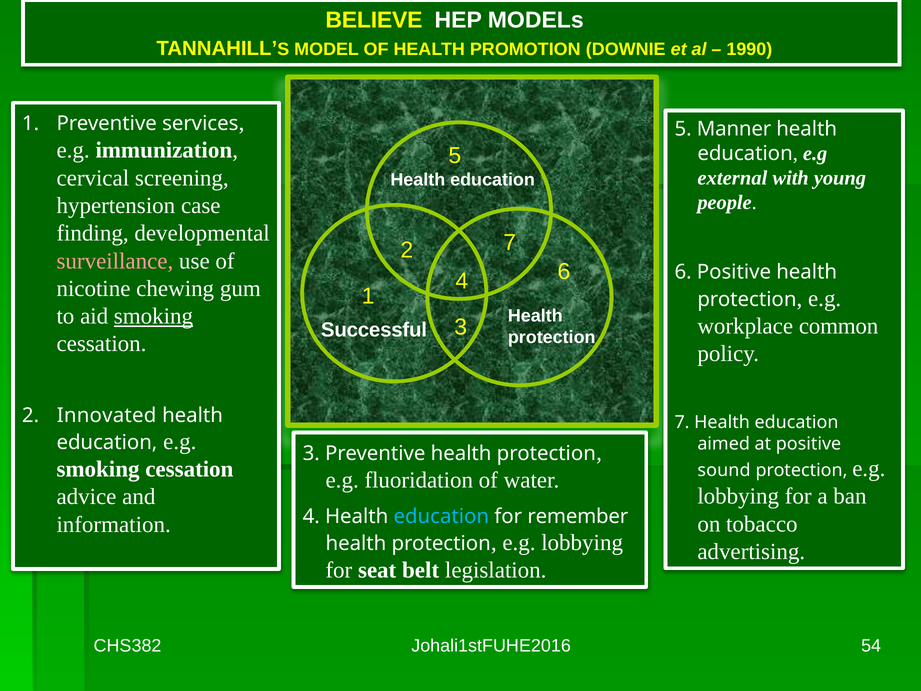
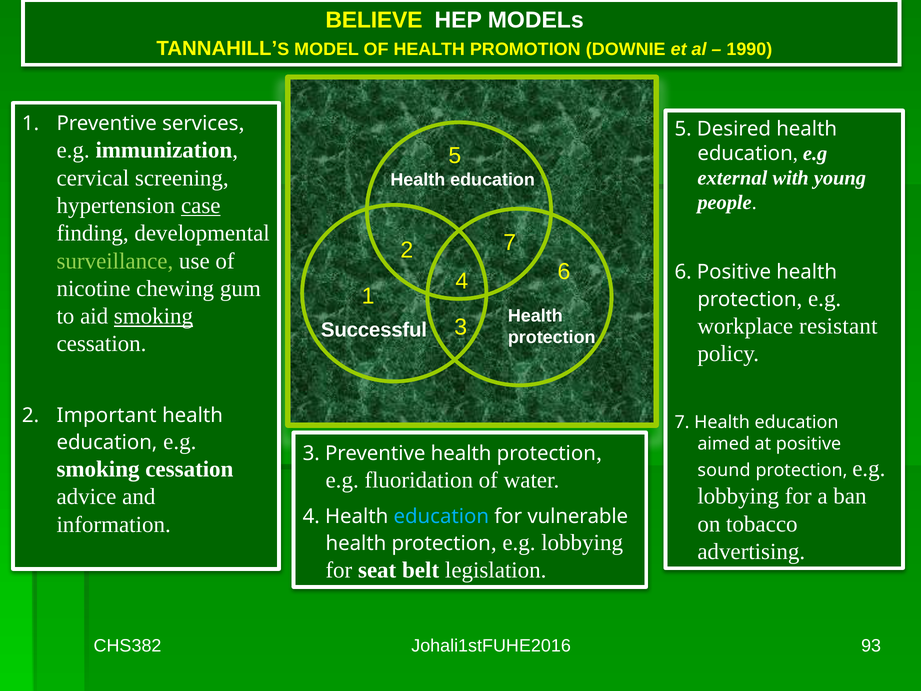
Manner: Manner -> Desired (734, 129)
case underline: none -> present (201, 206)
surveillance colour: pink -> light green (115, 261)
common: common -> resistant (838, 326)
Innovated: Innovated -> Important (107, 415)
remember: remember -> vulnerable (578, 516)
54: 54 -> 93 (871, 646)
